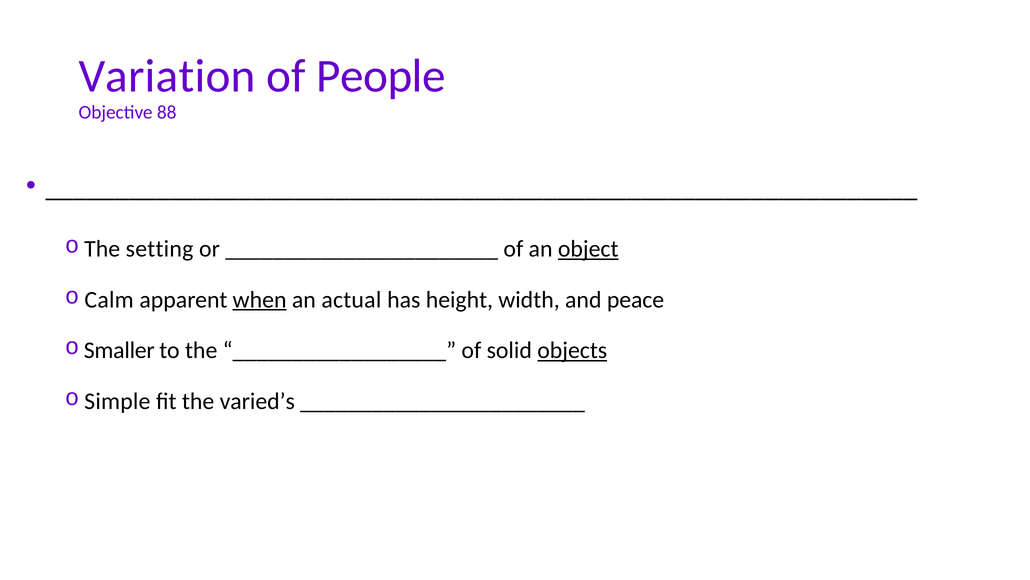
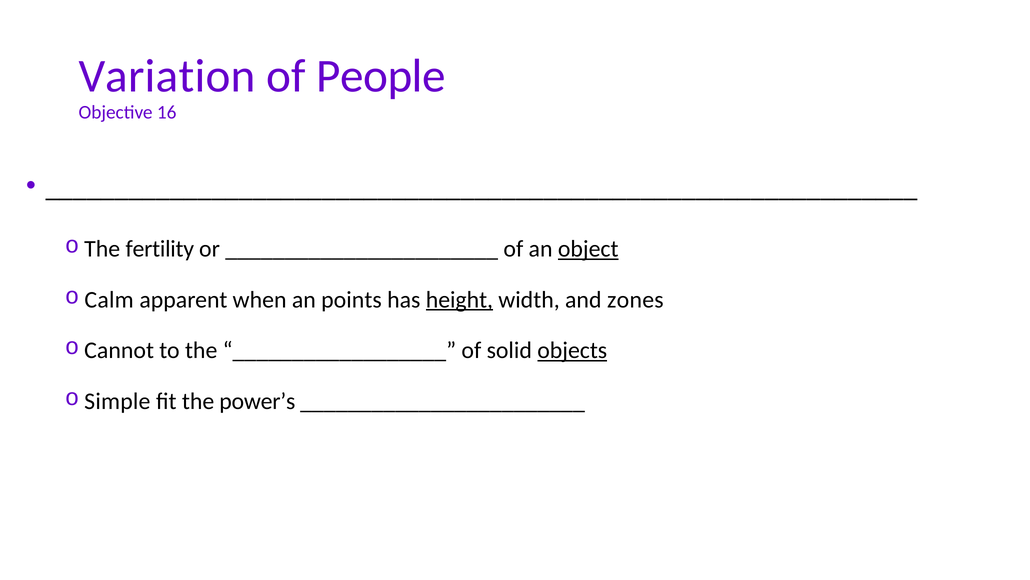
88: 88 -> 16 (167, 112)
setting: setting -> fertility (160, 249)
when underline: present -> none (260, 299)
actual: actual -> points (351, 299)
height underline: none -> present (459, 299)
peace: peace -> zones (635, 299)
Smaller: Smaller -> Cannot (119, 350)
varied’s: varied’s -> power’s (257, 401)
